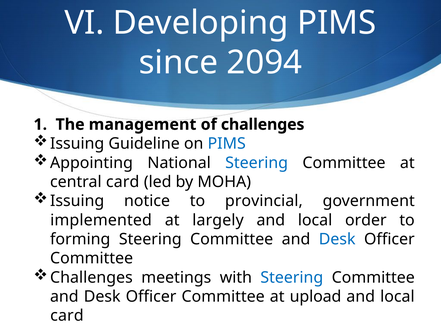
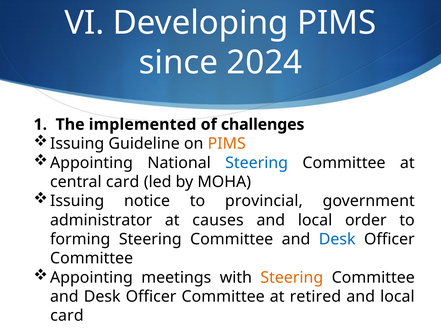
2094: 2094 -> 2024 (264, 63)
management: management -> implemented (143, 124)
PIMS colour: blue -> orange (227, 144)
implemented: implemented -> administrator (101, 220)
largely: largely -> causes (218, 220)
Challenges: Challenges -> Appointing (91, 277)
Steering colour: blue -> orange (292, 277)
upload: upload -> retired (315, 296)
